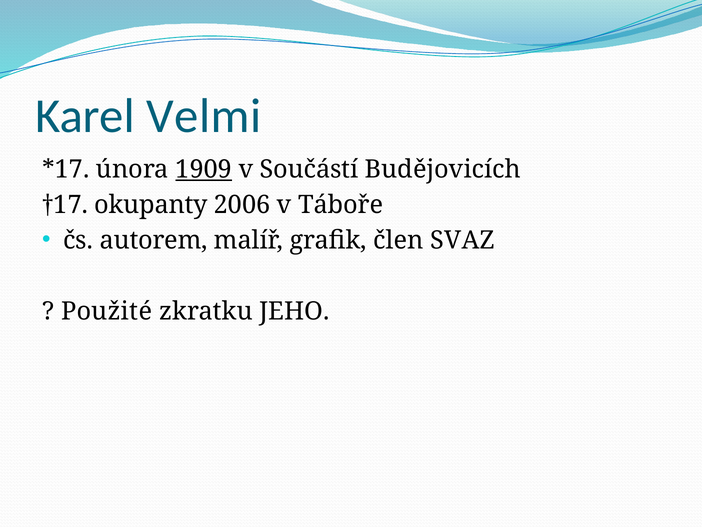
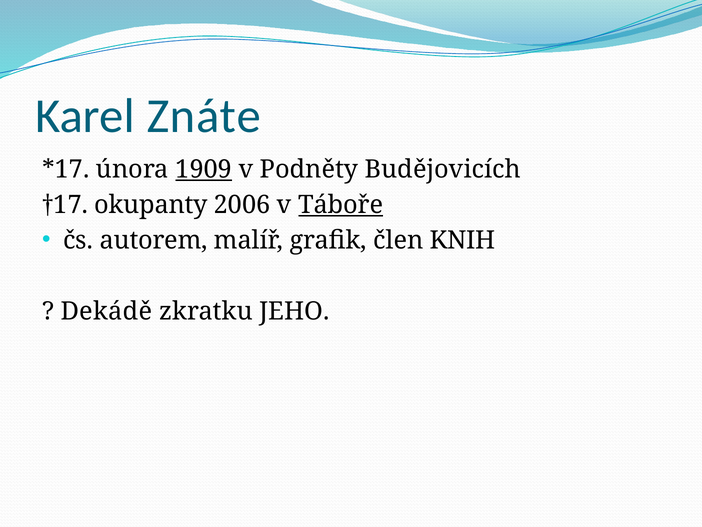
Velmi: Velmi -> Znáte (204, 116)
Součástí: Součástí -> Podněty (309, 169)
Táboře underline: none -> present (341, 204)
SVAZ: SVAZ -> KNIH (463, 240)
Použité: Použité -> Dekádě (107, 311)
